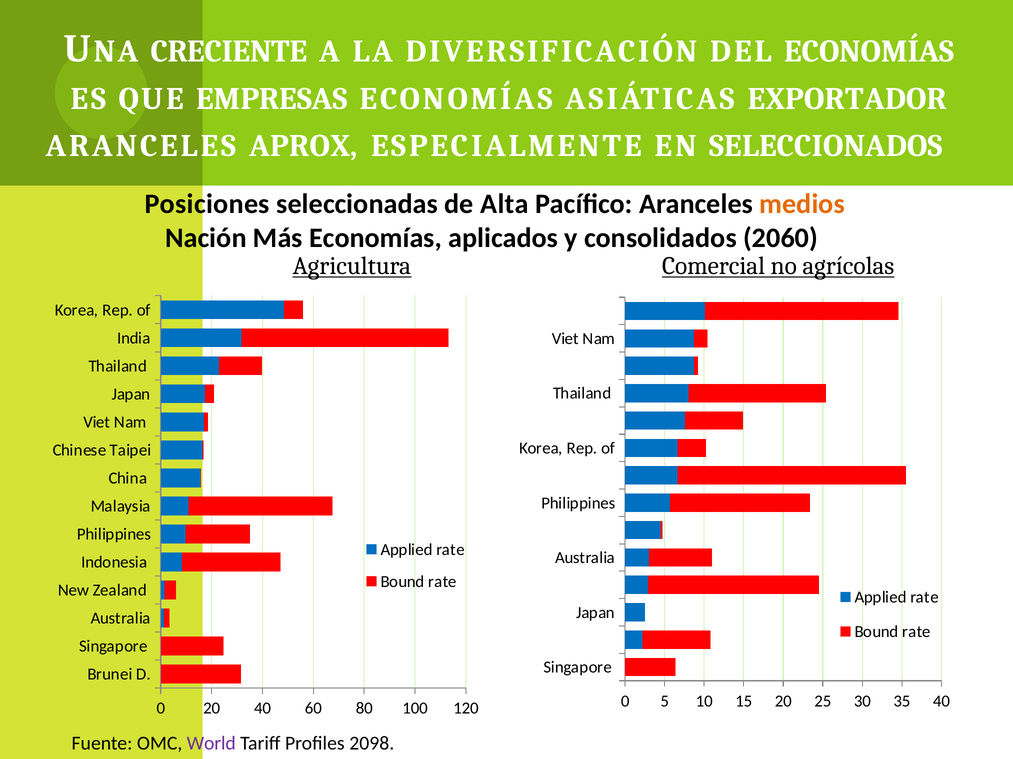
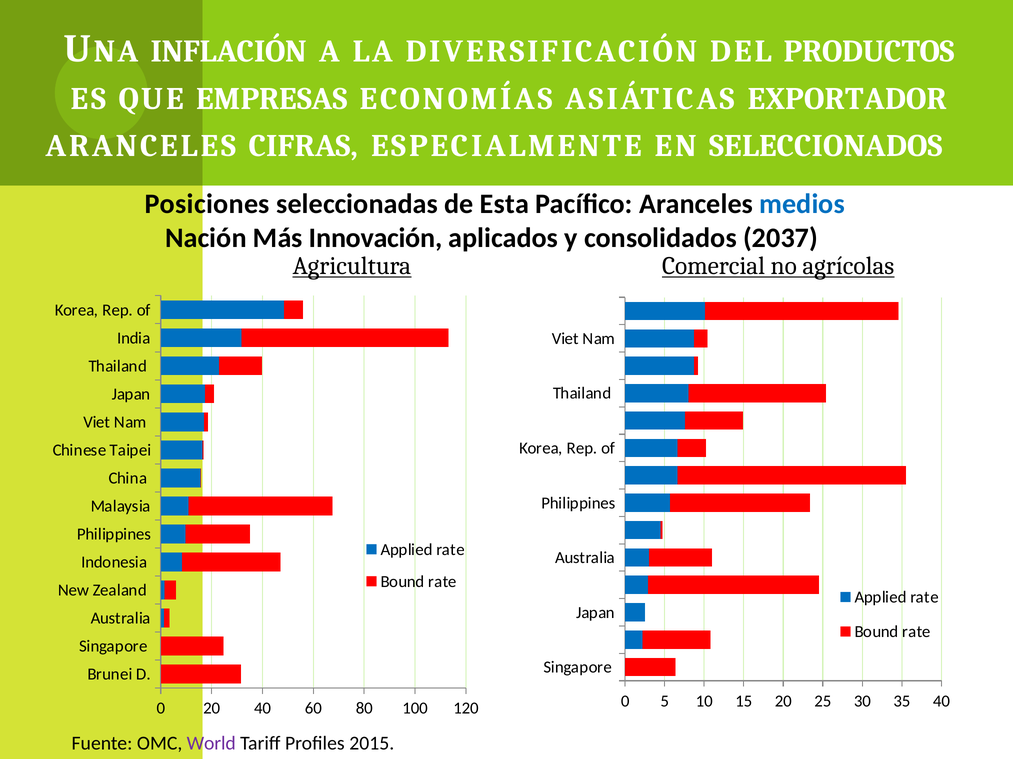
CRECIENTE: CRECIENTE -> INFLACIÓN (229, 51)
DEL ECONOMÍAS: ECONOMÍAS -> PRODUCTOS (869, 51)
APROX: APROX -> CIFRAS (304, 146)
Alta: Alta -> Esta (504, 204)
medios colour: orange -> blue (802, 204)
Más Economías: Economías -> Innovación (376, 238)
2060: 2060 -> 2037 (781, 238)
2098: 2098 -> 2015 (372, 744)
